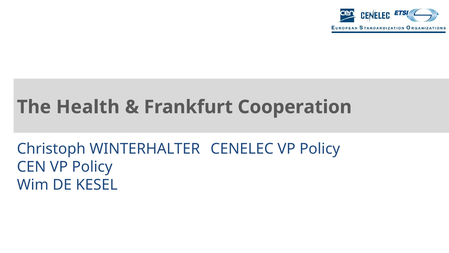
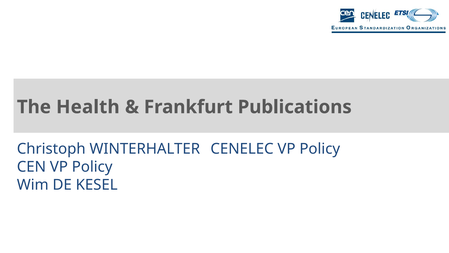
Cooperation: Cooperation -> Publications (295, 107)
